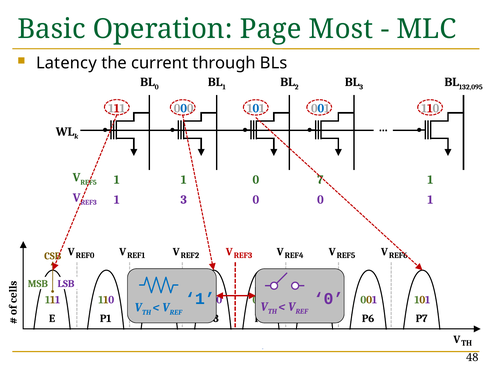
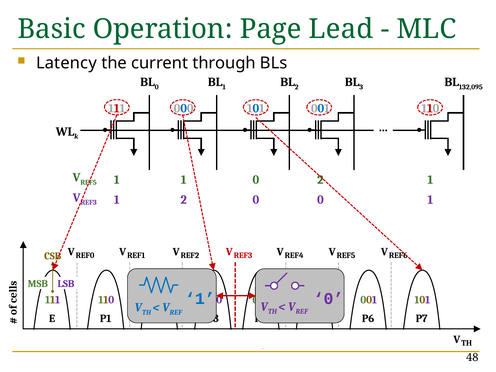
Most: Most -> Lead (341, 29)
0 7: 7 -> 2 (320, 180)
1 3: 3 -> 2 (184, 200)
